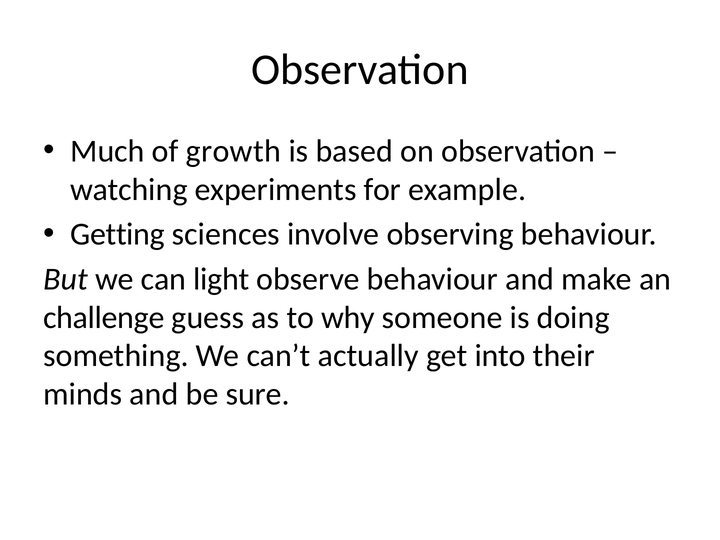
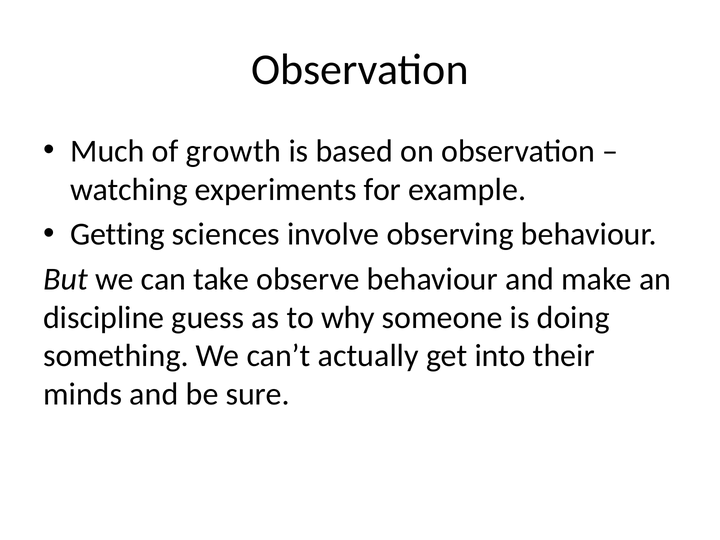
light: light -> take (221, 279)
challenge: challenge -> discipline (104, 317)
